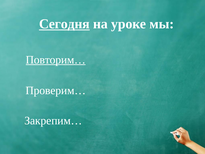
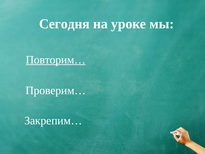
Сегодня underline: present -> none (64, 24)
